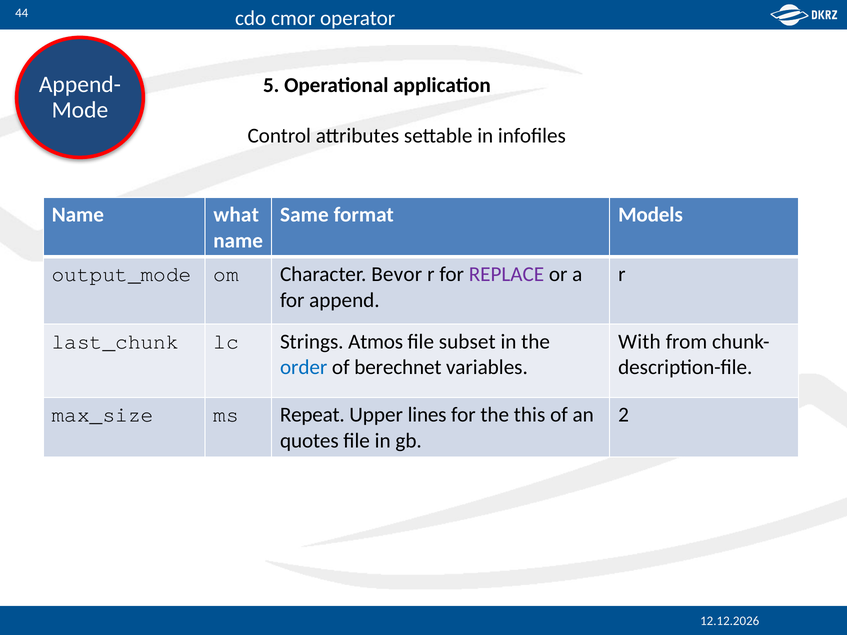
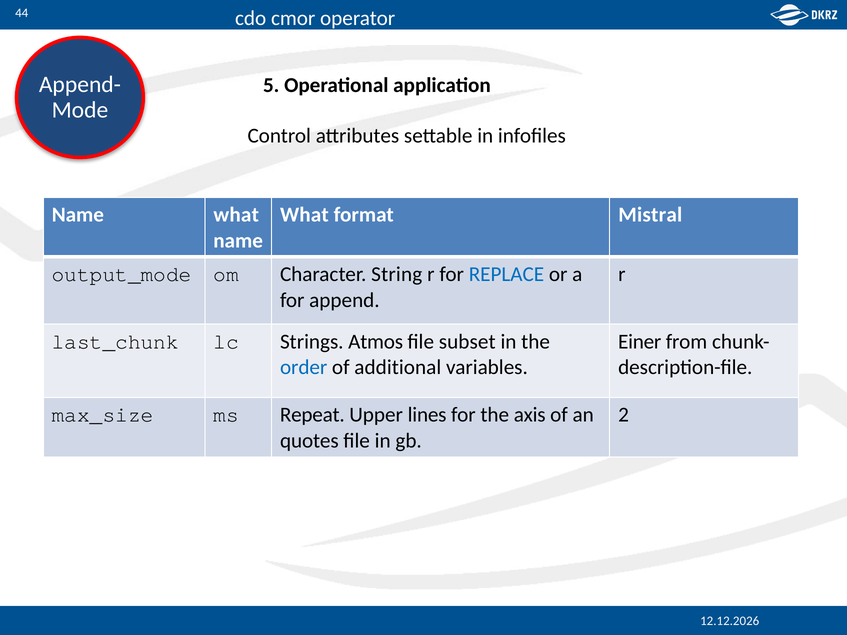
Same: Same -> What (304, 215)
Models: Models -> Mistral (650, 215)
Bevor: Bevor -> String (397, 274)
REPLACE colour: purple -> blue (506, 274)
With: With -> Einer (640, 342)
berechnet: berechnet -> additional (398, 368)
this: this -> axis (530, 415)
